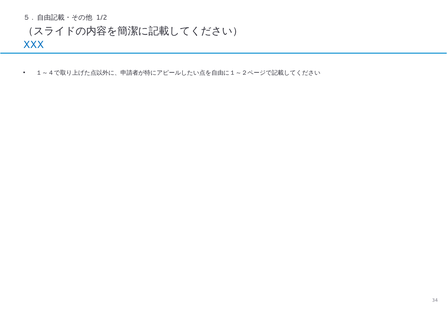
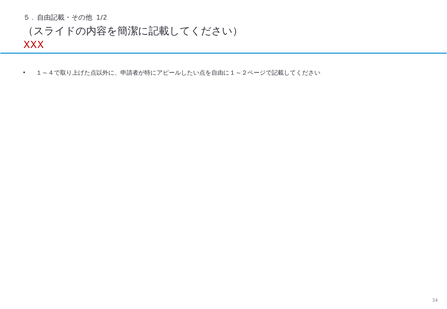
XXX colour: blue -> red (33, 45)
